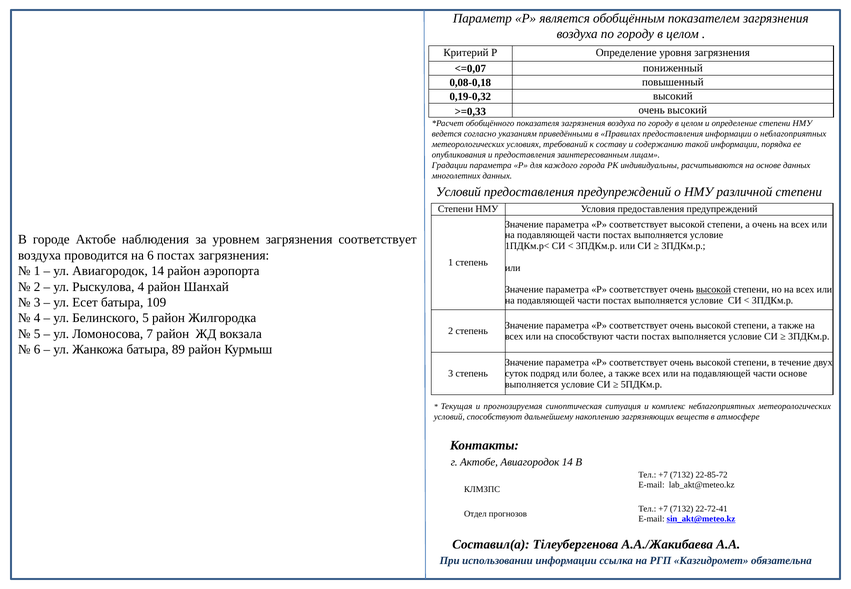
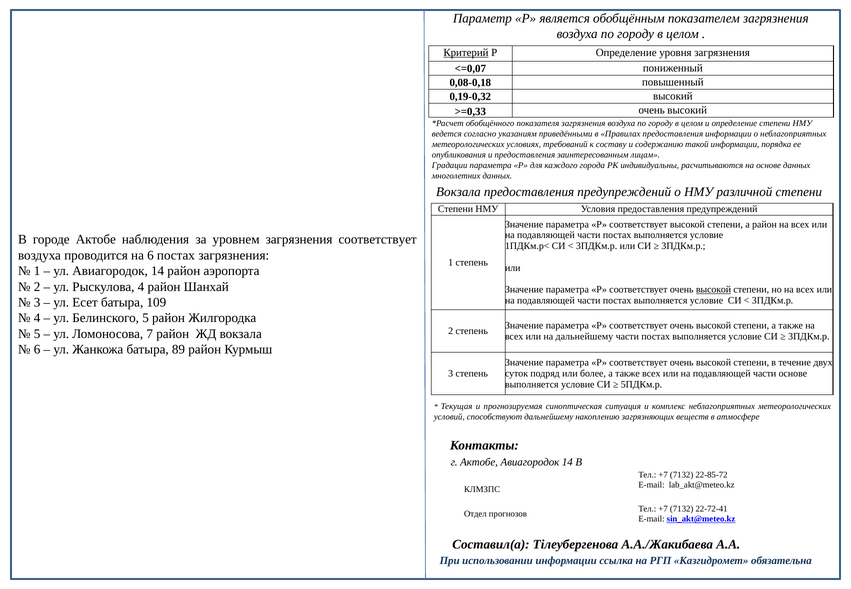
Критерий underline: none -> present (466, 53)
Условий: Условий -> Вокзала (458, 192)
а очень: очень -> район (765, 224)
на способствуют: способствуют -> дальнейшему (584, 336)
